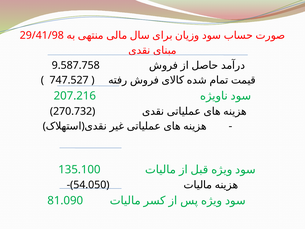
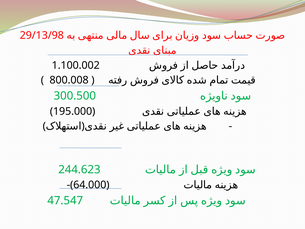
29/41/98: 29/41/98 -> 29/13/98 (42, 35)
9.587.758: 9.587.758 -> 1.100.002 (76, 65)
747.527: 747.527 -> 800.008 (69, 80)
207.216: 207.216 -> 300.500 (75, 96)
270.732: 270.732 -> 195.000 (73, 111)
135.100: 135.100 -> 244.623 (79, 169)
54.050: 54.050 -> 64.000 (90, 185)
81.090: 81.090 -> 47.547 (65, 200)
